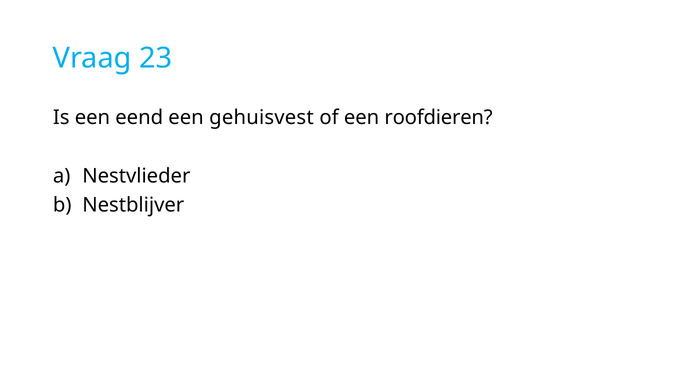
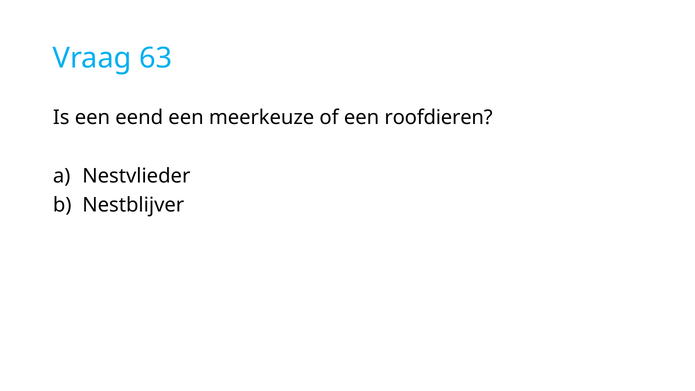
23: 23 -> 63 (156, 58)
gehuisvest: gehuisvest -> meerkeuze (262, 118)
